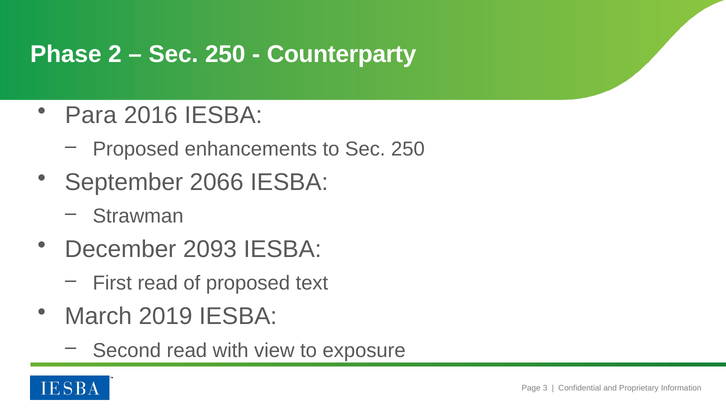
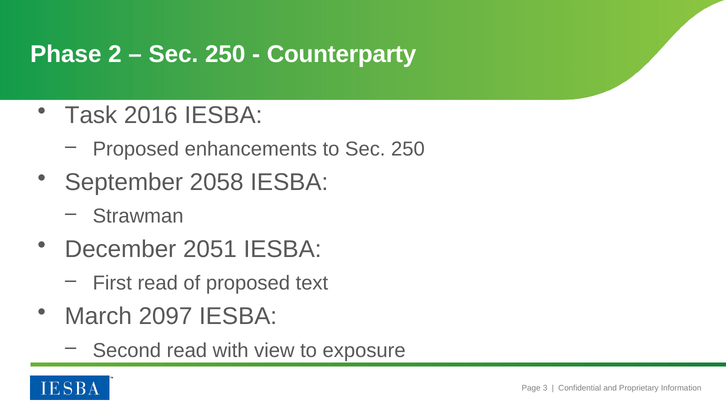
Para: Para -> Task (91, 115)
2066: 2066 -> 2058 (217, 182)
2093: 2093 -> 2051 (210, 249)
2019: 2019 -> 2097 (166, 317)
